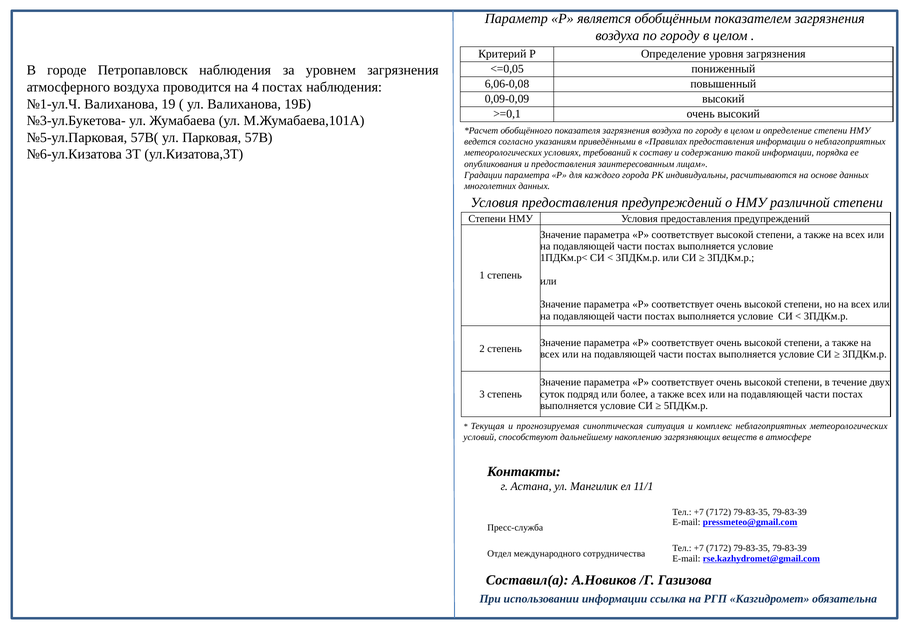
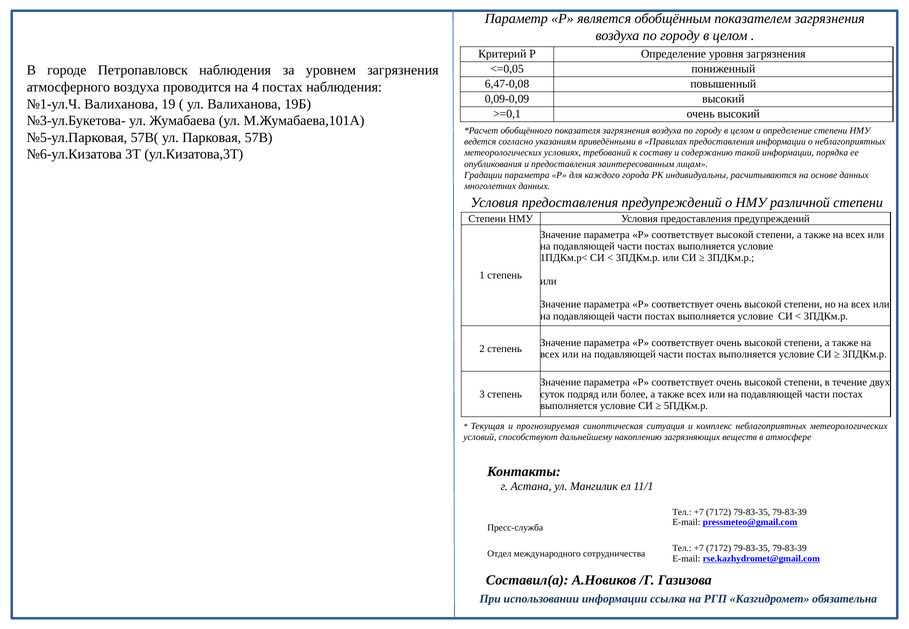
6,06-0,08: 6,06-0,08 -> 6,47-0,08 (507, 84)
